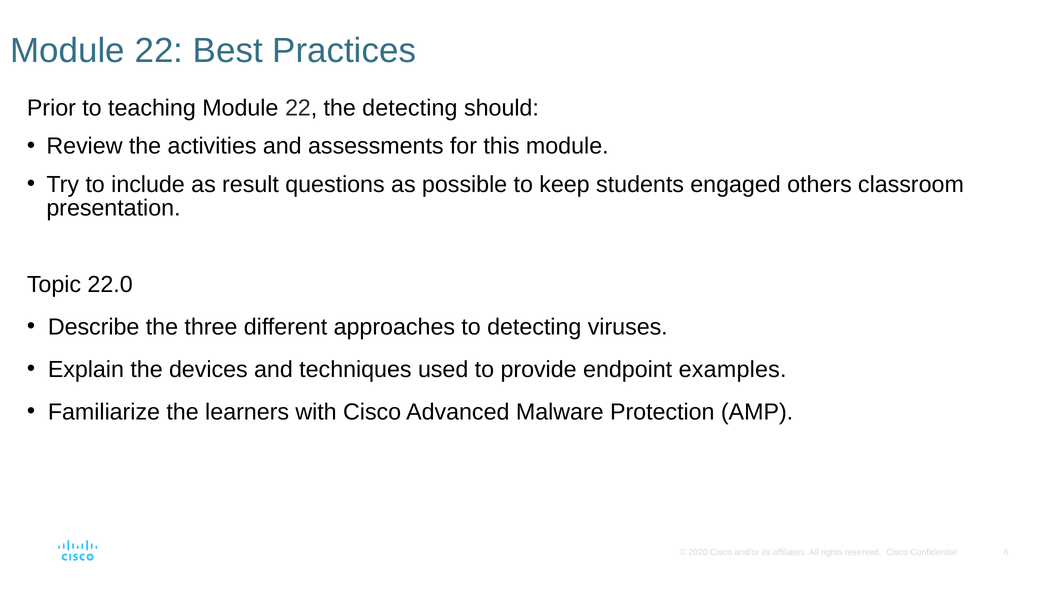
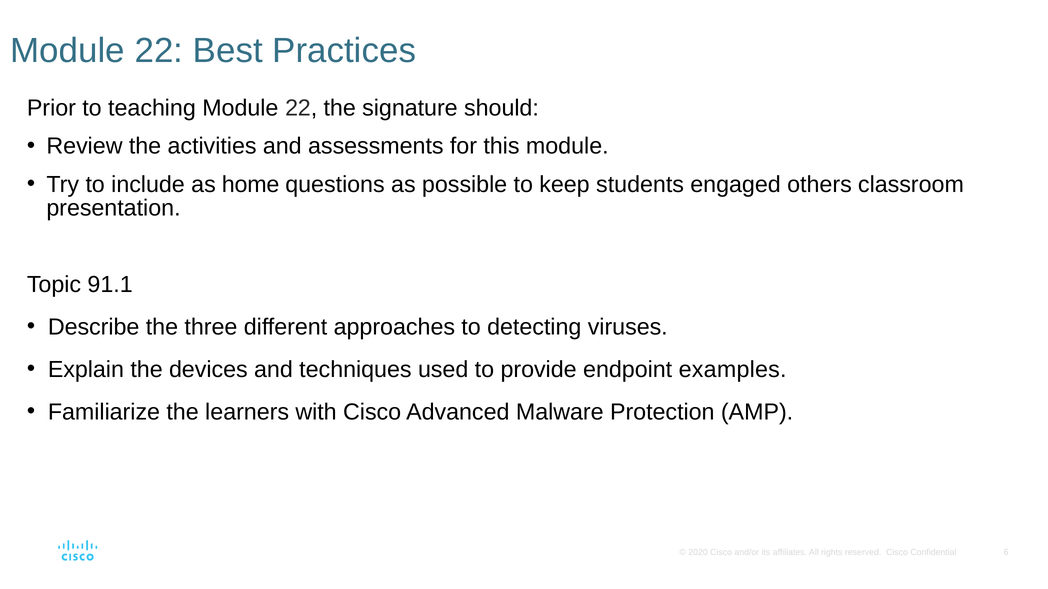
the detecting: detecting -> signature (410, 108)
result: result -> home (251, 185)
22.0: 22.0 -> 91.1 (110, 285)
